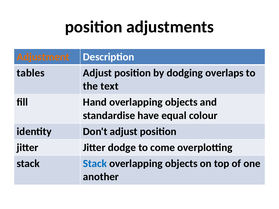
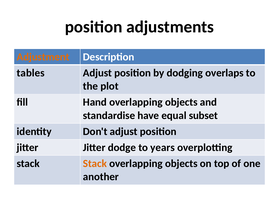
text: text -> plot (110, 86)
colour: colour -> subset (203, 116)
come: come -> years (163, 148)
Stack colour: blue -> orange (95, 164)
